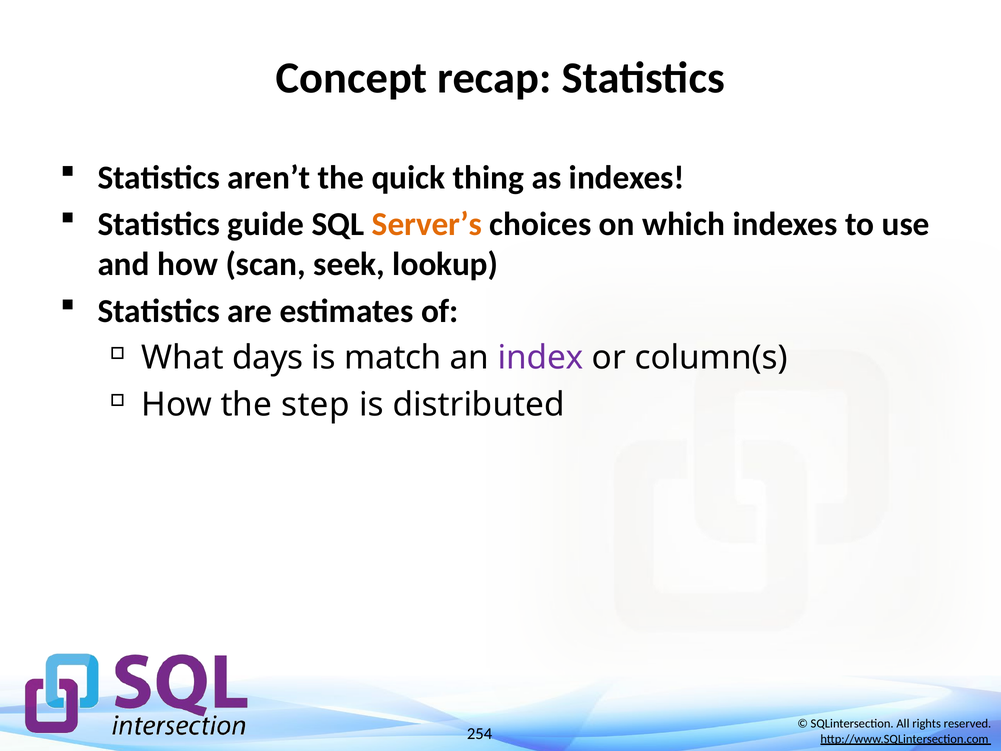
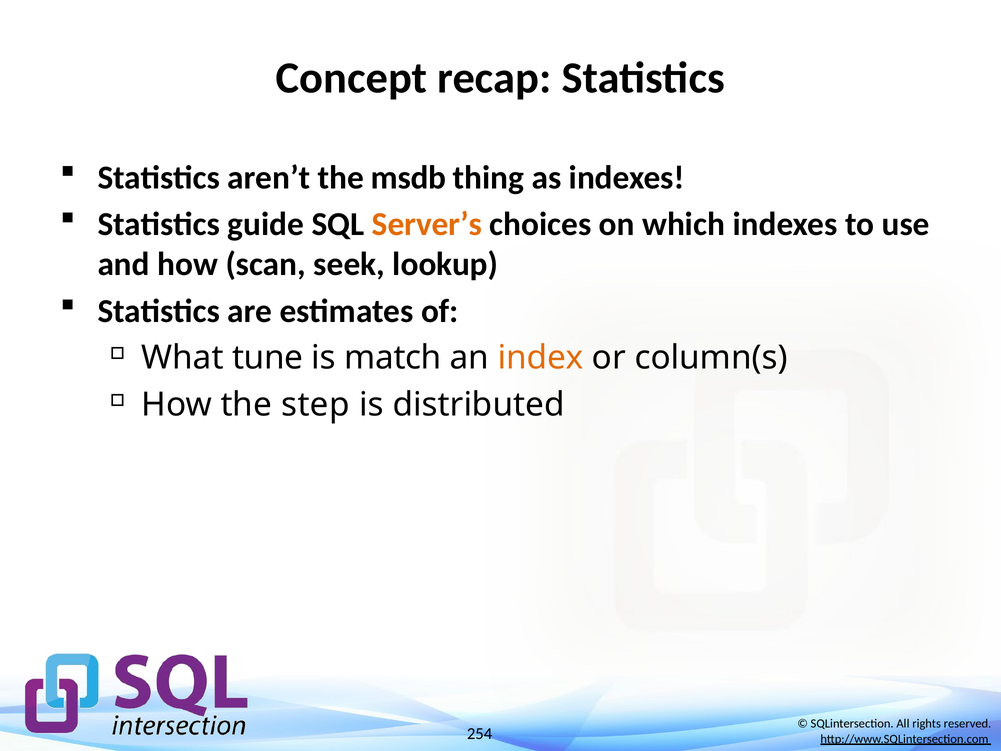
quick: quick -> msdb (409, 178)
days: days -> tune (268, 358)
index colour: purple -> orange (541, 358)
